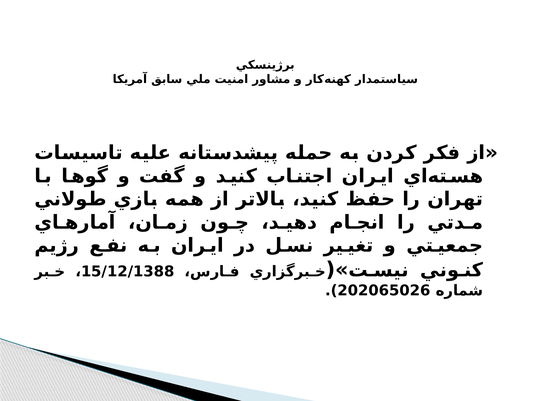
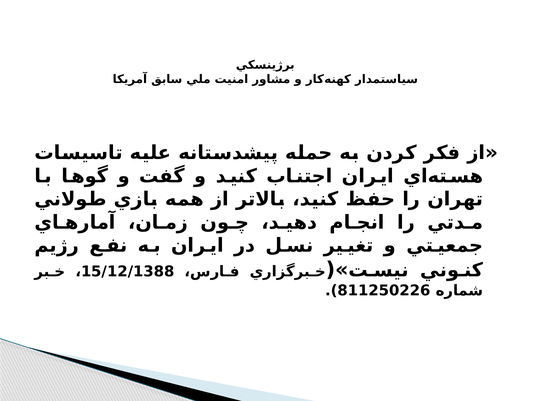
202065026: 202065026 -> 811250226 (384, 290)
